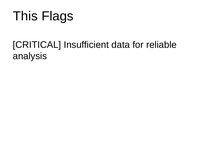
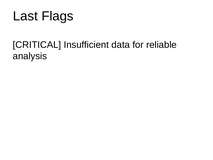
This: This -> Last (25, 16)
